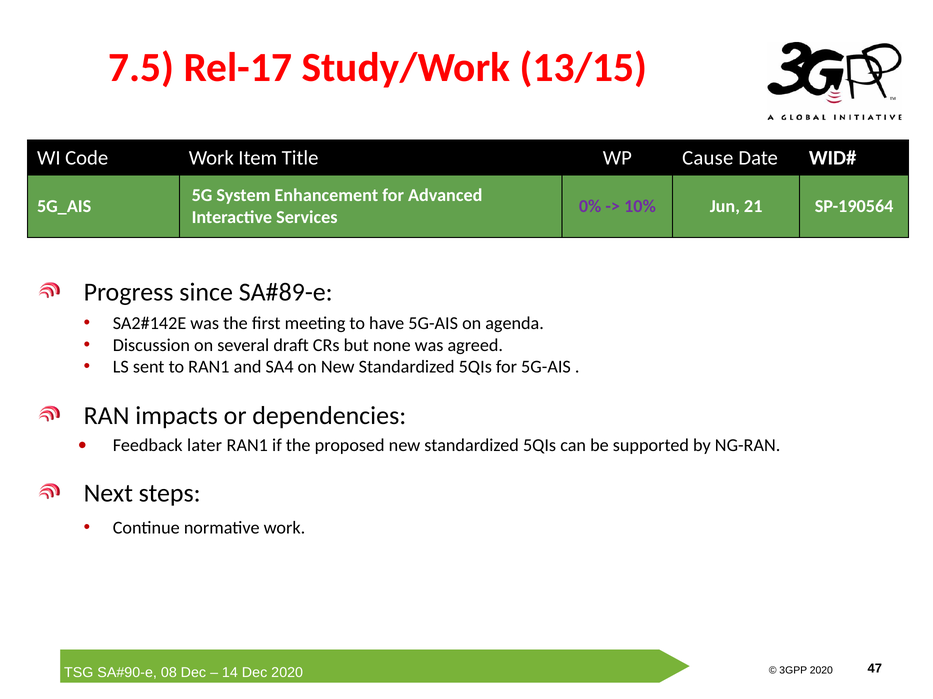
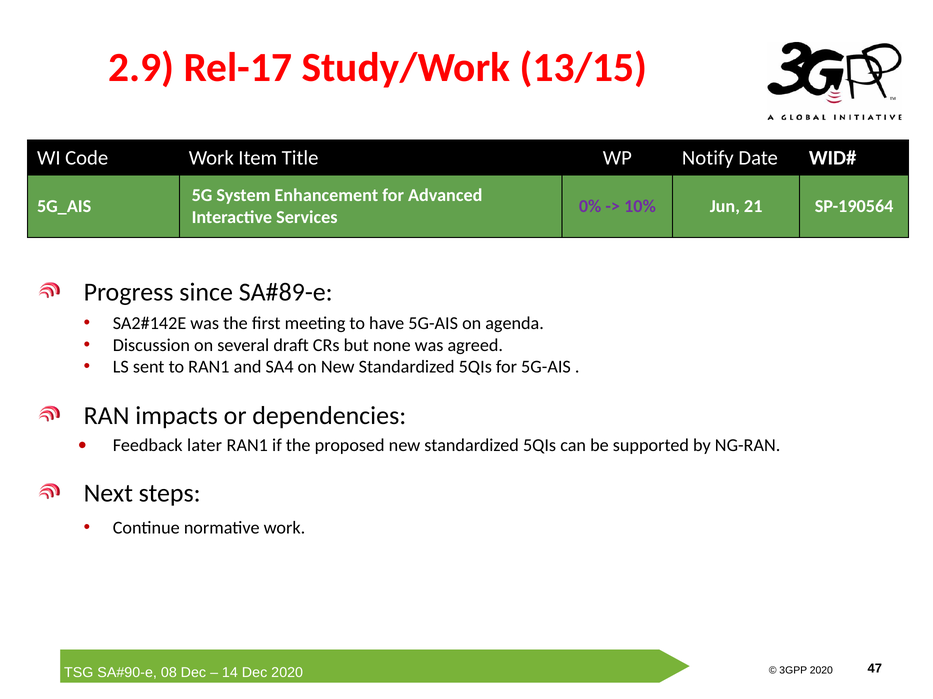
7.5: 7.5 -> 2.9 (141, 68)
Cause: Cause -> Notify (708, 158)
